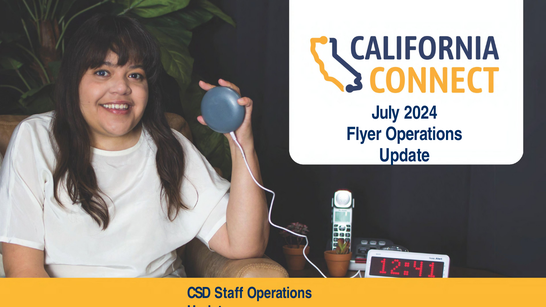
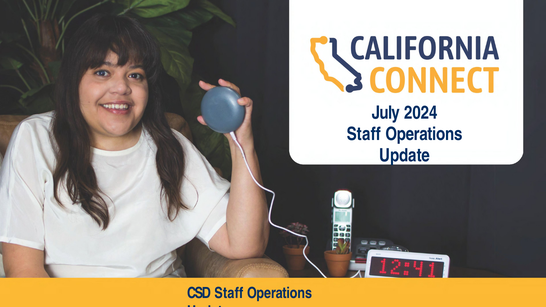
Flyer: Flyer -> Staff (364, 134)
